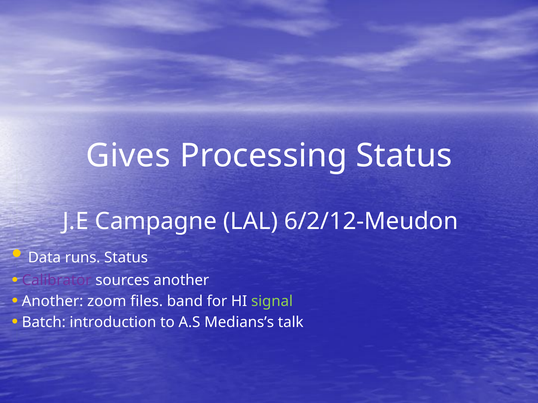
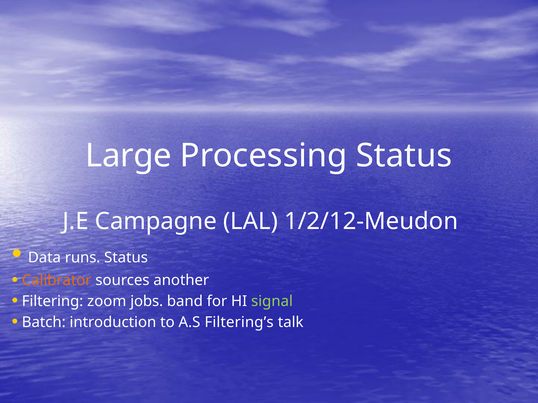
Gives: Gives -> Large (129, 156)
6/2/12-Meudon: 6/2/12-Meudon -> 1/2/12-Meudon (371, 221)
Calibrator colour: purple -> orange (57, 281)
Another: Another -> Filtering (53, 302)
files: files -> jobs (147, 302)
Medians’s: Medians’s -> Filtering’s (239, 322)
